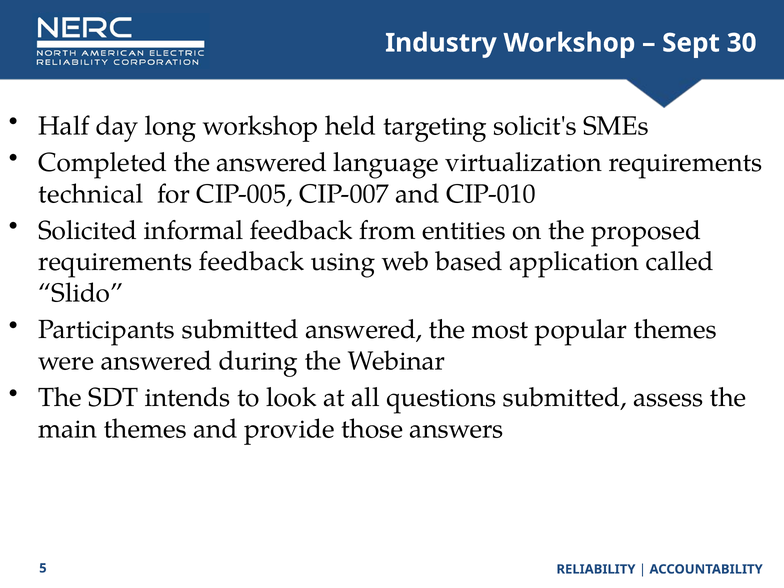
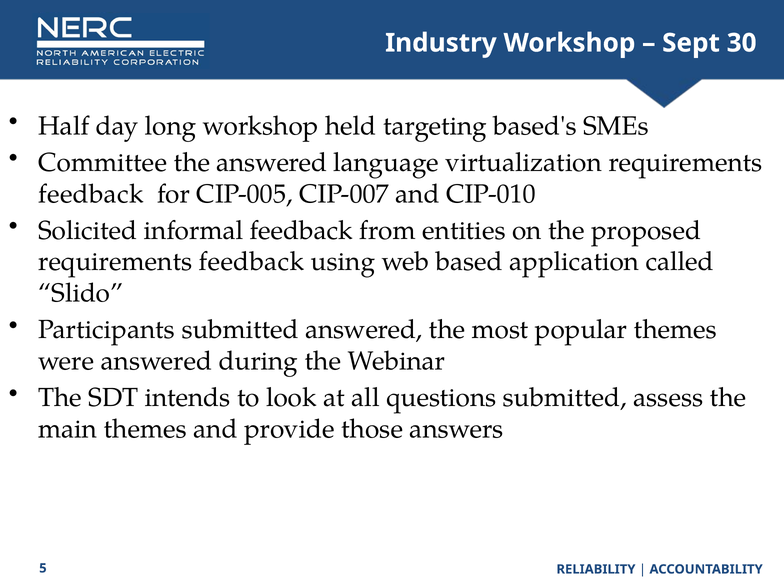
solicit's: solicit's -> based's (535, 126)
Completed: Completed -> Committee (103, 163)
technical: technical -> feedback (91, 194)
